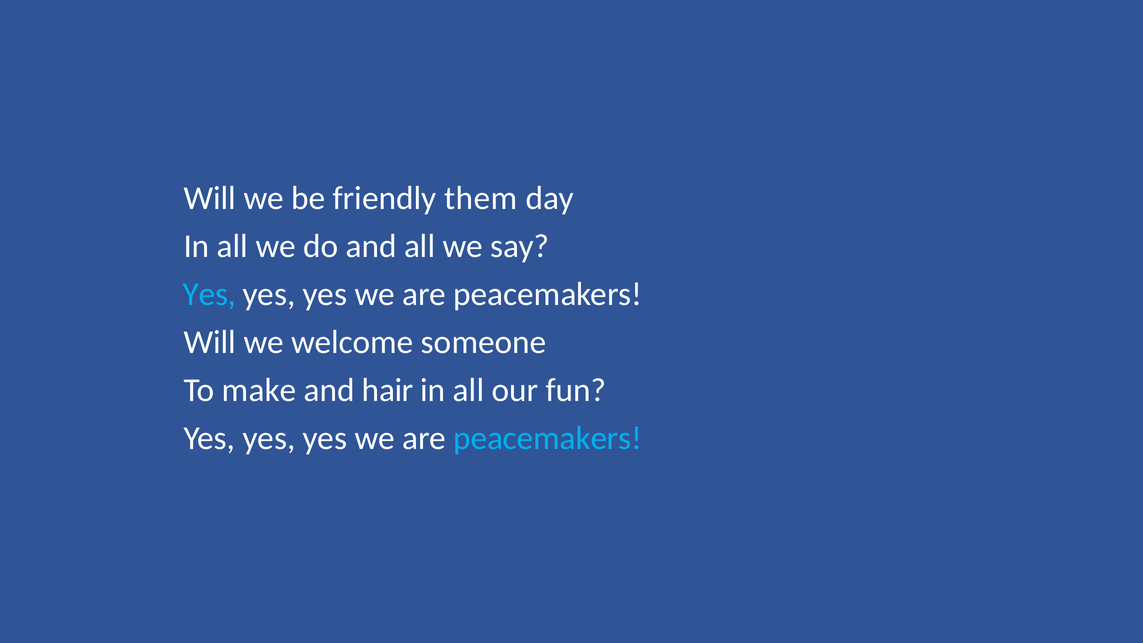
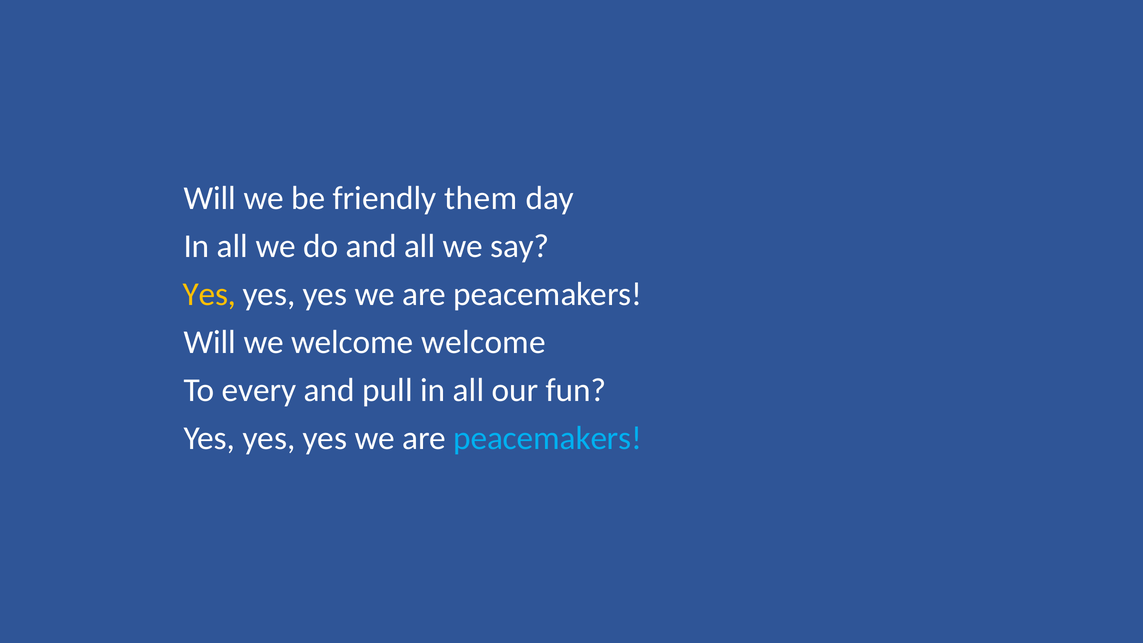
Yes colour: light blue -> yellow (210, 294)
welcome someone: someone -> welcome (484, 342)
make: make -> every (259, 390)
hair: hair -> pull (387, 390)
